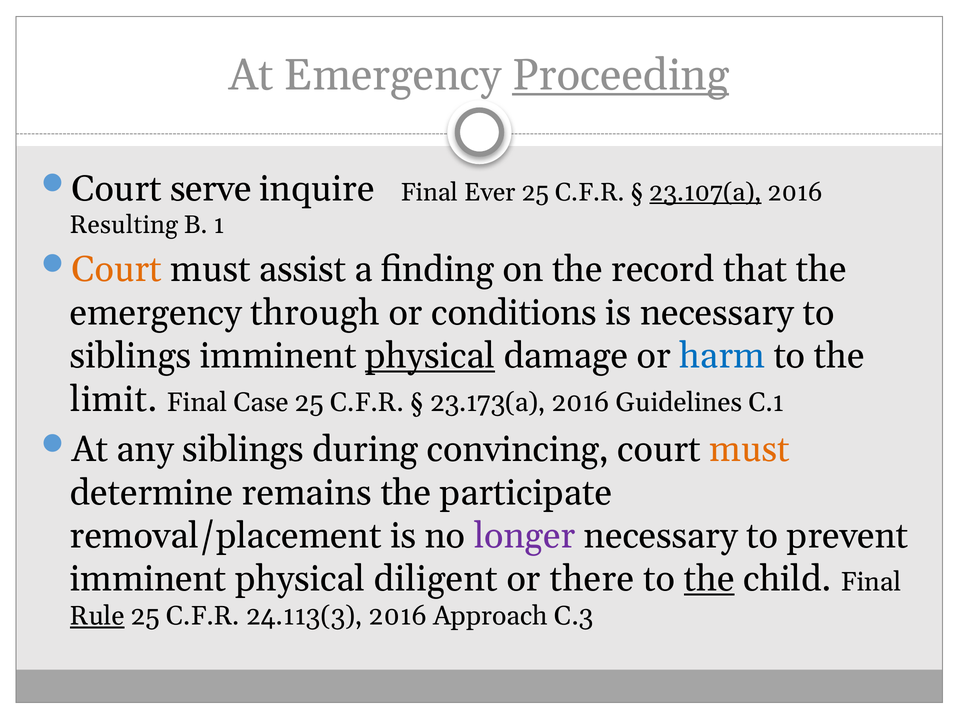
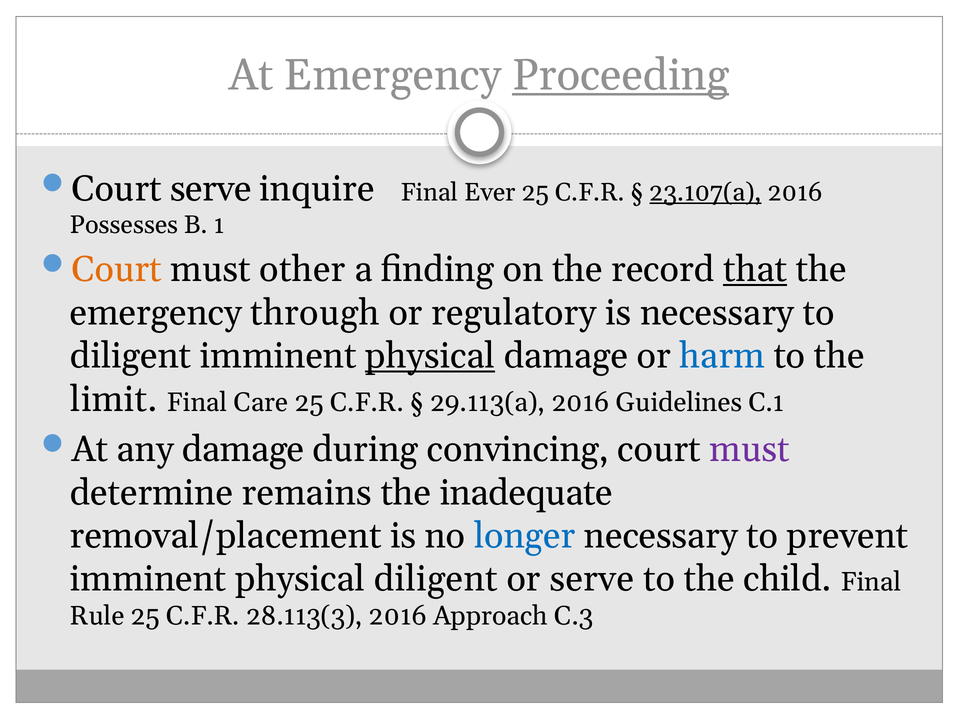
Resulting: Resulting -> Possesses (124, 225)
assist: assist -> other (302, 270)
that underline: none -> present (755, 270)
conditions: conditions -> regulatory (514, 313)
siblings: siblings -> diligent (131, 356)
Case: Case -> Care (261, 402)
23.173(a: 23.173(a -> 29.113(a (488, 402)
any siblings: siblings -> damage (243, 450)
must colour: orange -> purple (750, 450)
participate: participate -> inadequate (526, 493)
longer colour: purple -> blue (525, 536)
or there: there -> serve (592, 579)
the underline: present -> none (709, 579)
Rule underline: present -> none (97, 616)
24.113(3: 24.113(3 -> 28.113(3 (304, 616)
